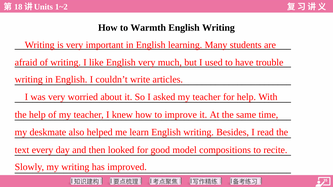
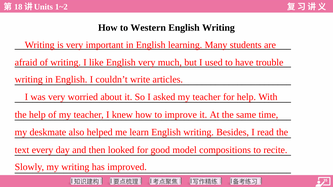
Warmth: Warmth -> Western (148, 28)
